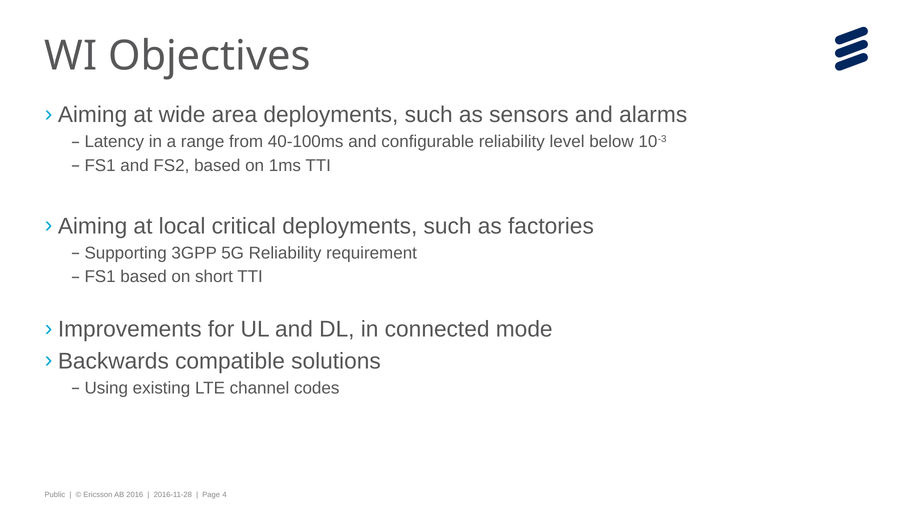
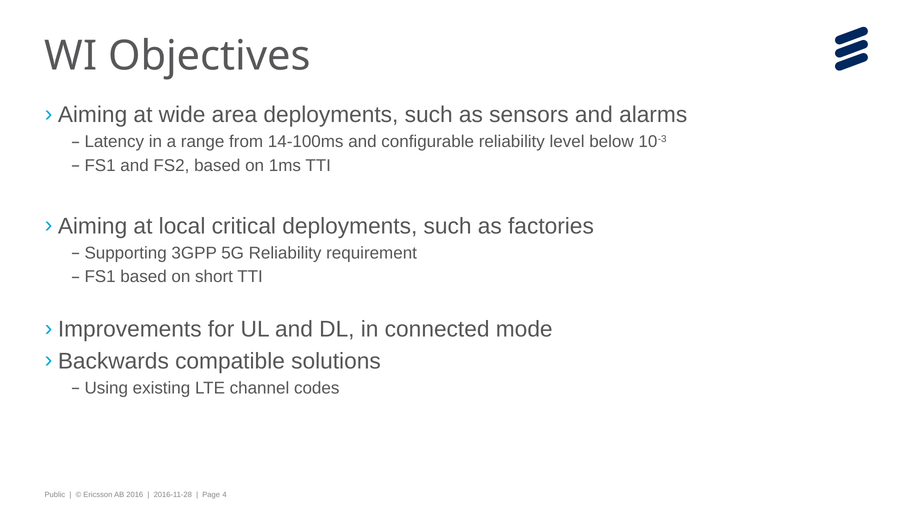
40-100ms: 40-100ms -> 14-100ms (306, 142)
